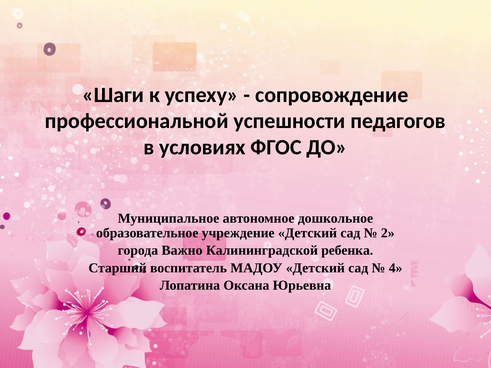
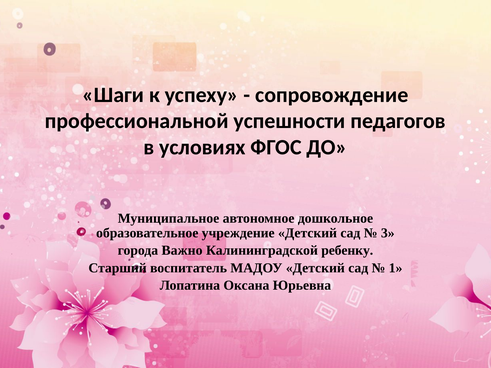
2: 2 -> 3 (388, 233)
ребенка: ребенка -> ребенку (347, 251)
4: 4 -> 1 (396, 268)
